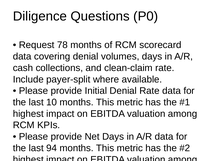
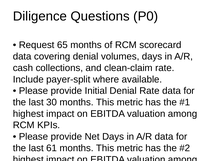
78: 78 -> 65 (62, 45)
10: 10 -> 30 (52, 102)
94: 94 -> 61 (52, 148)
